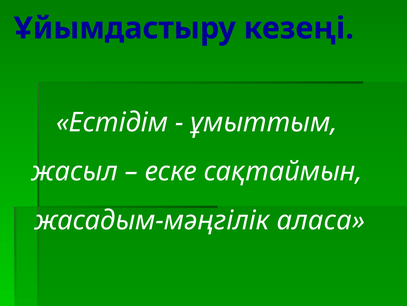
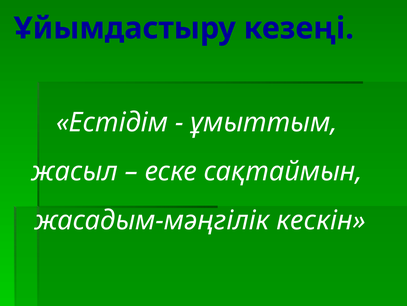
аласа: аласа -> кескін (321, 220)
